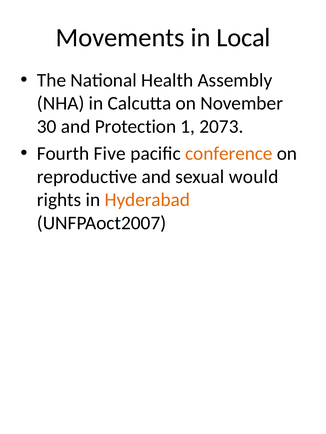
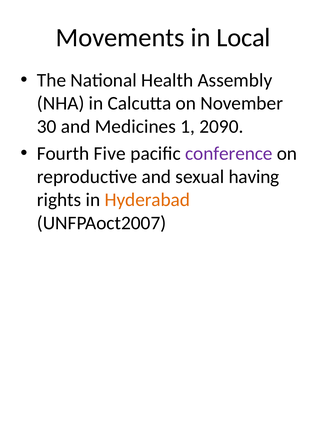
Protection: Protection -> Medicines (135, 127)
2073: 2073 -> 2090 (221, 127)
conference colour: orange -> purple (229, 154)
would: would -> having (254, 177)
